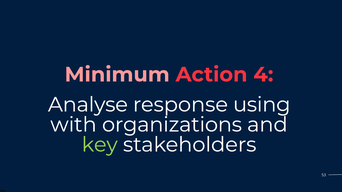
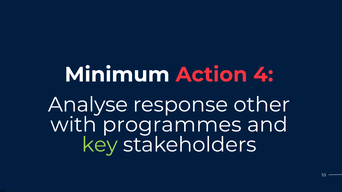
Minimum colour: pink -> white (117, 75)
using: using -> other (262, 105)
organizations: organizations -> programmes (172, 125)
